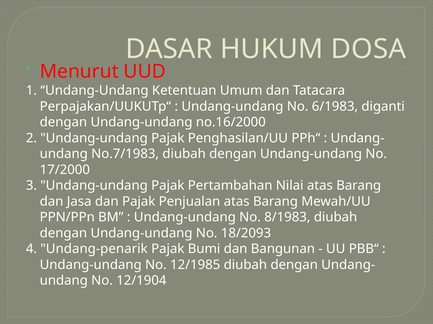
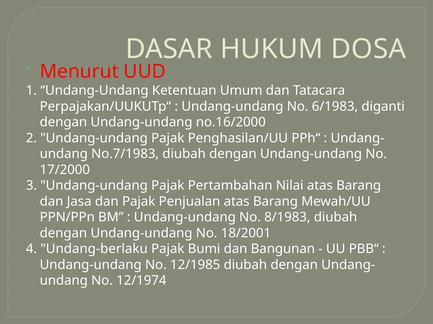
18/2093: 18/2093 -> 18/2001 (246, 234)
Undang-penarik: Undang-penarik -> Undang-berlaku (94, 249)
12/1904: 12/1904 -> 12/1974 (141, 281)
